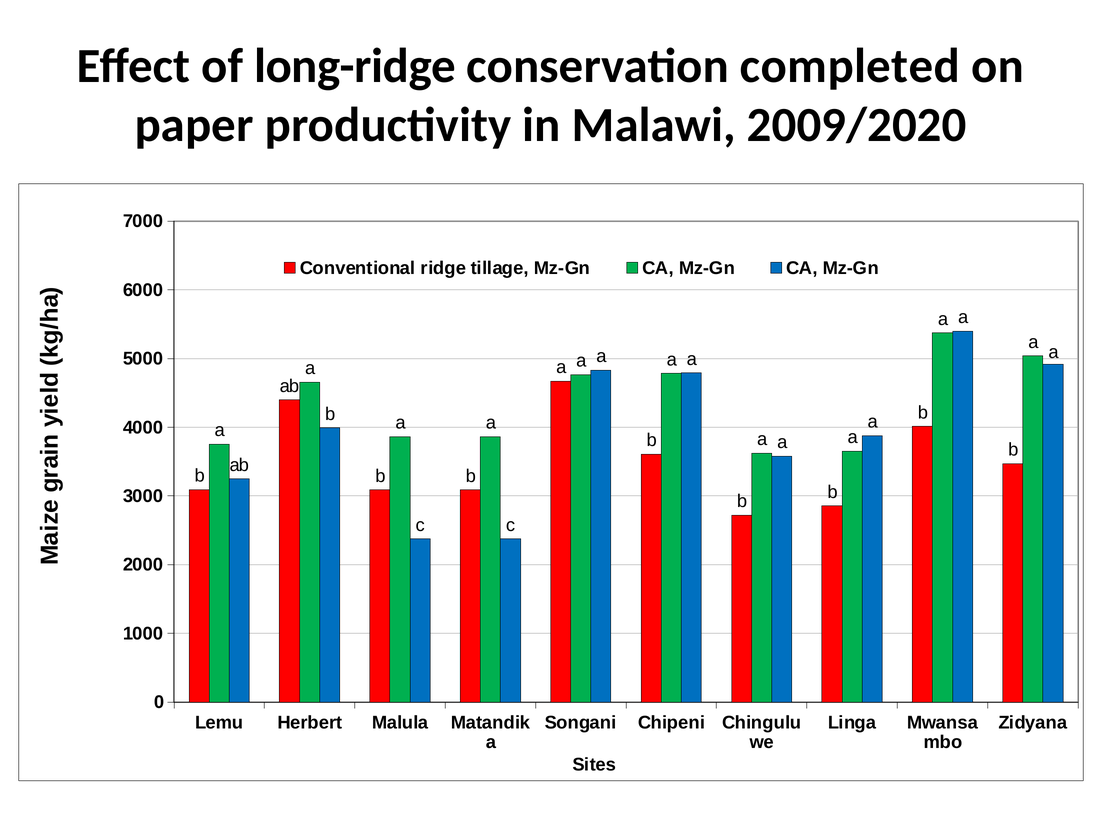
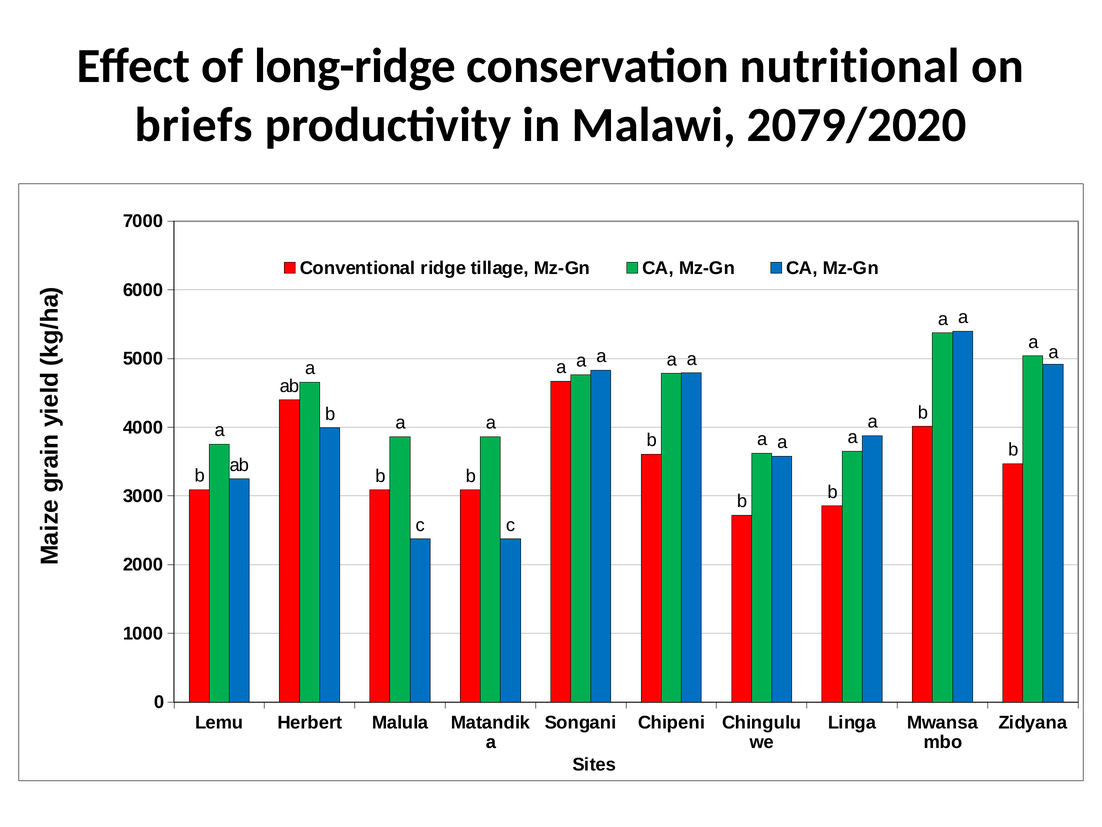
completed: completed -> nutritional (850, 66)
paper: paper -> briefs (194, 125)
2009/2020: 2009/2020 -> 2079/2020 (857, 125)
